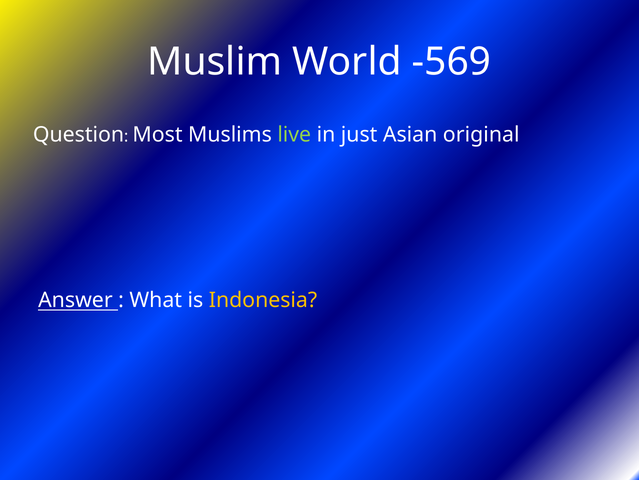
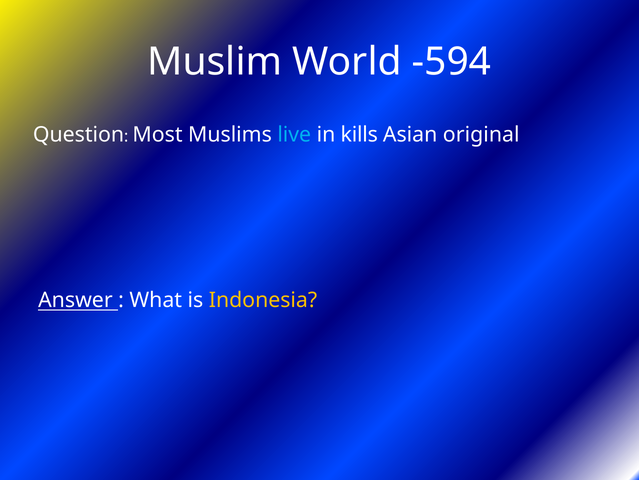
-569: -569 -> -594 (452, 62)
live colour: light green -> light blue (294, 135)
just: just -> kills (359, 135)
